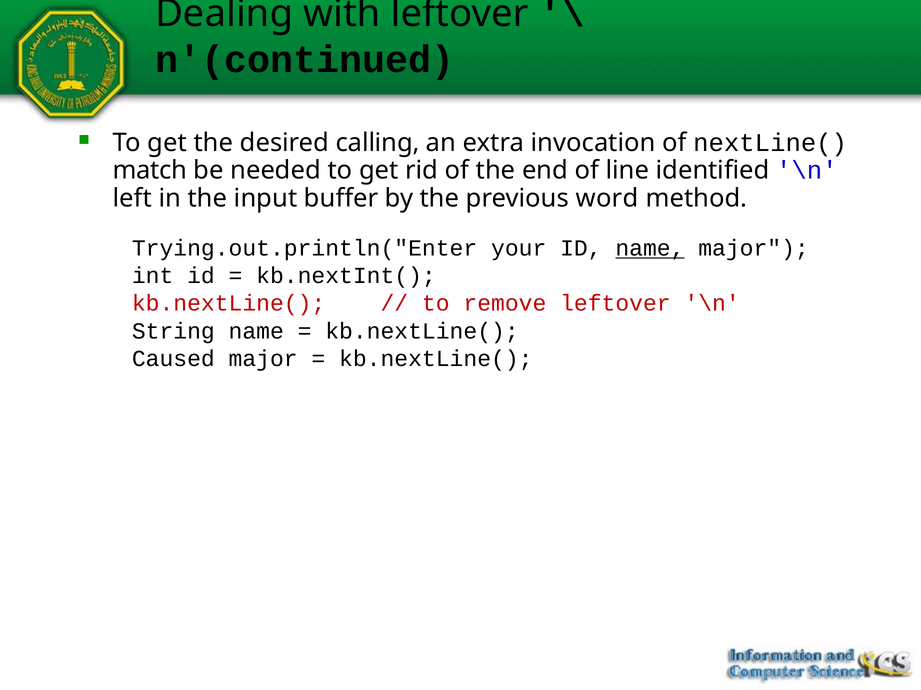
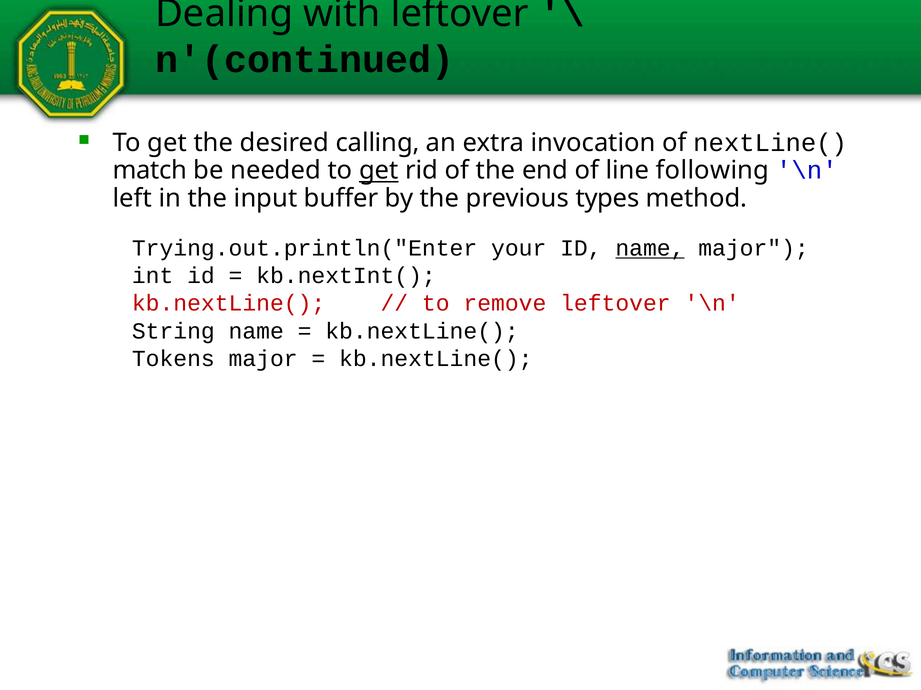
get underline: none -> present (379, 171)
identified: identified -> following (713, 171)
word: word -> types (607, 198)
Caused: Caused -> Tokens (173, 359)
